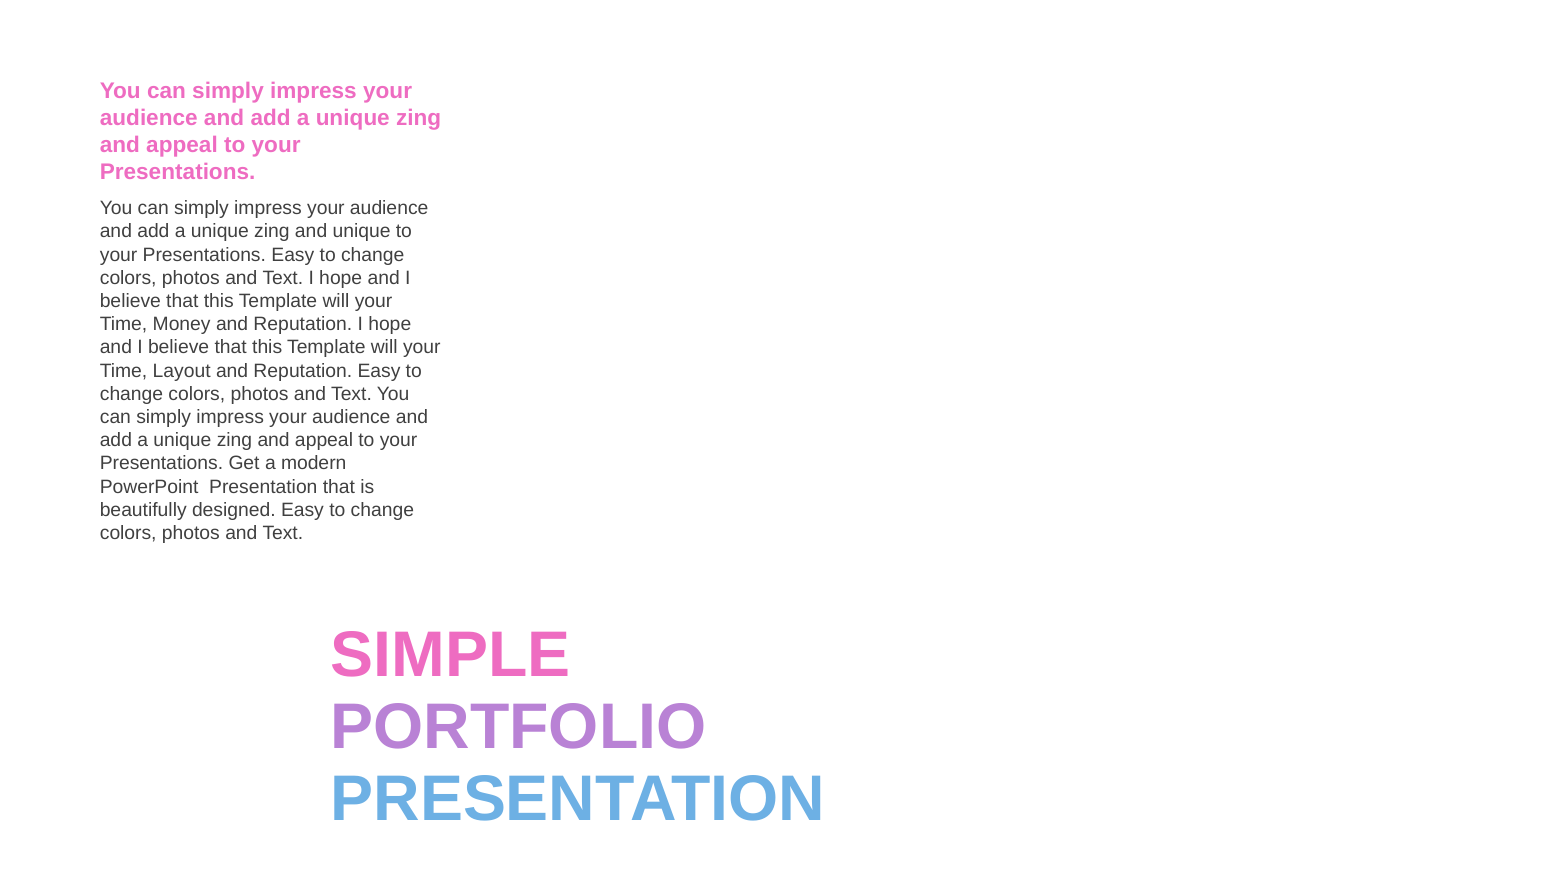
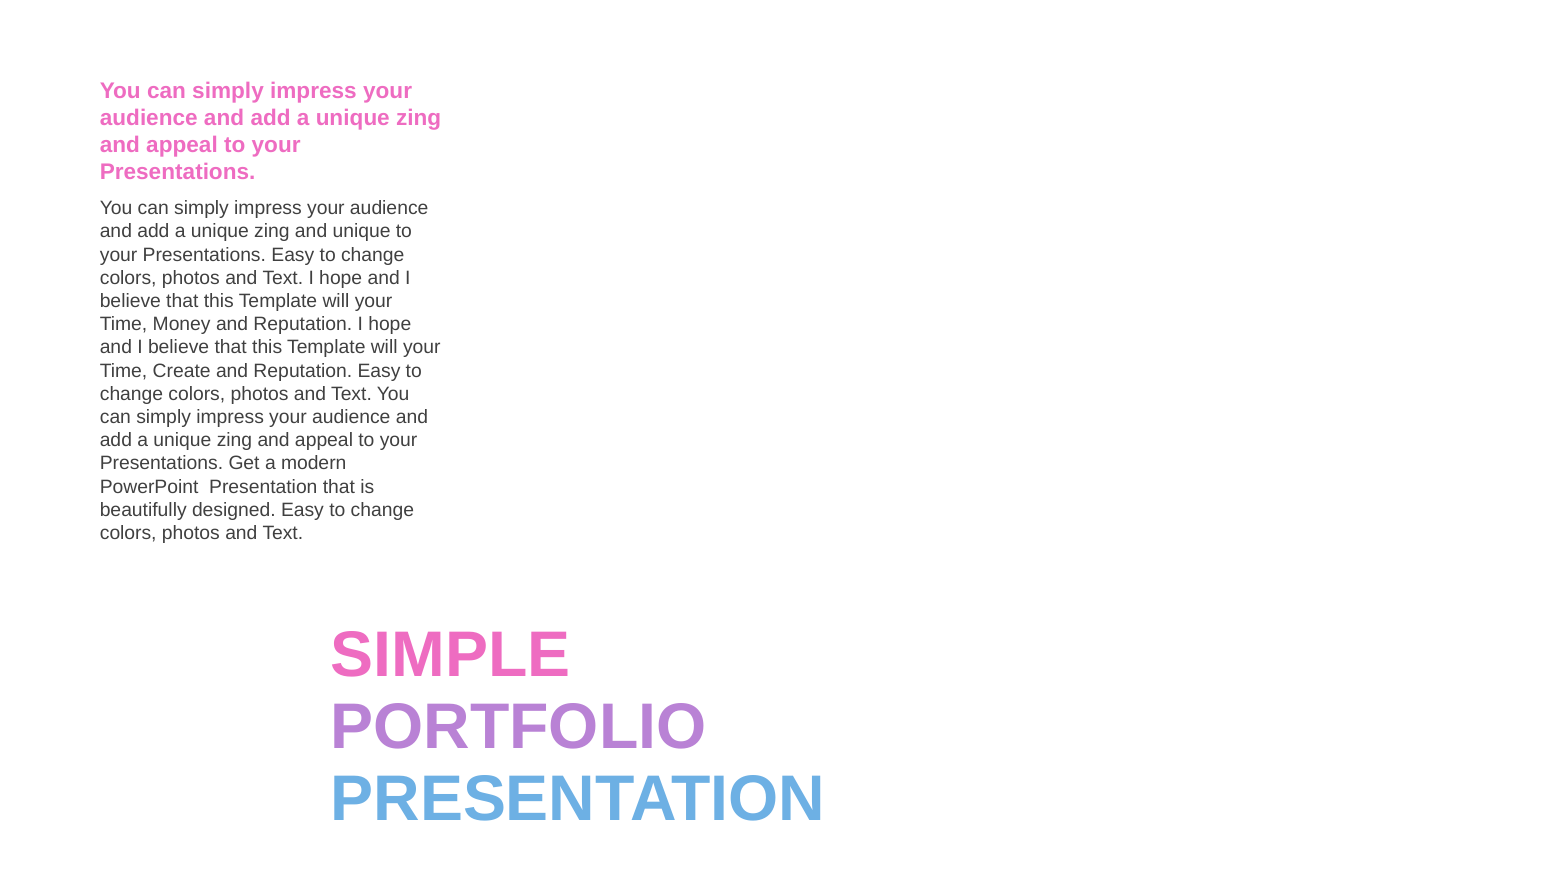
Layout: Layout -> Create (182, 371)
